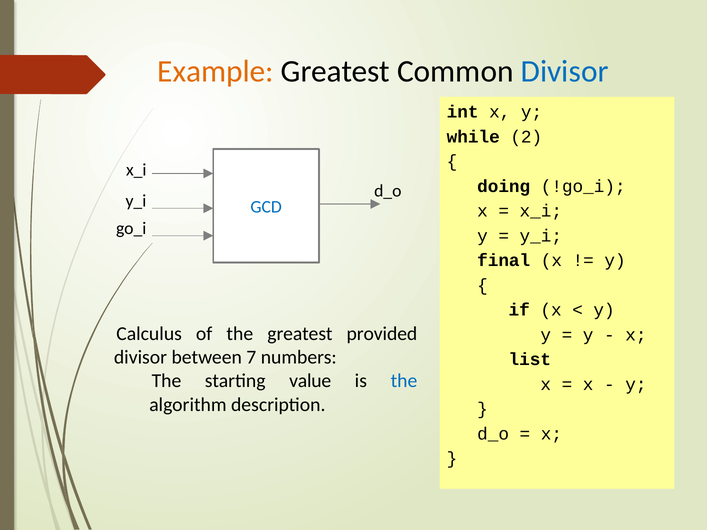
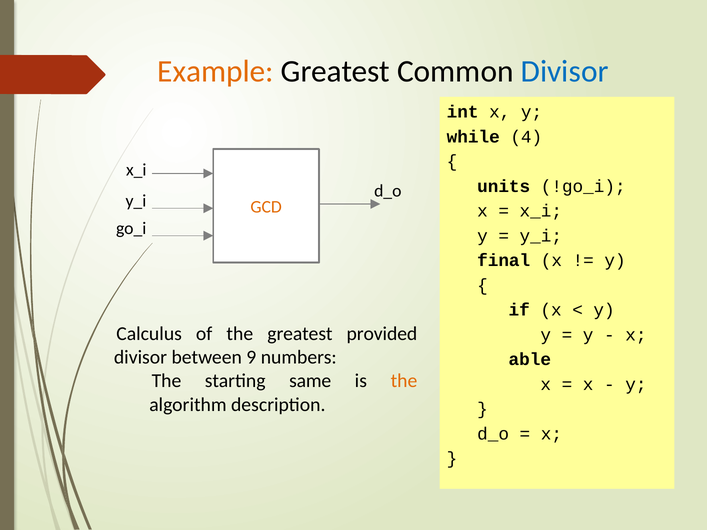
2: 2 -> 4 (526, 137)
doing: doing -> units (504, 186)
GCD colour: blue -> orange (266, 207)
7: 7 -> 9 (251, 358)
list: list -> able (530, 360)
value: value -> same (310, 381)
the colour: blue -> orange (404, 381)
